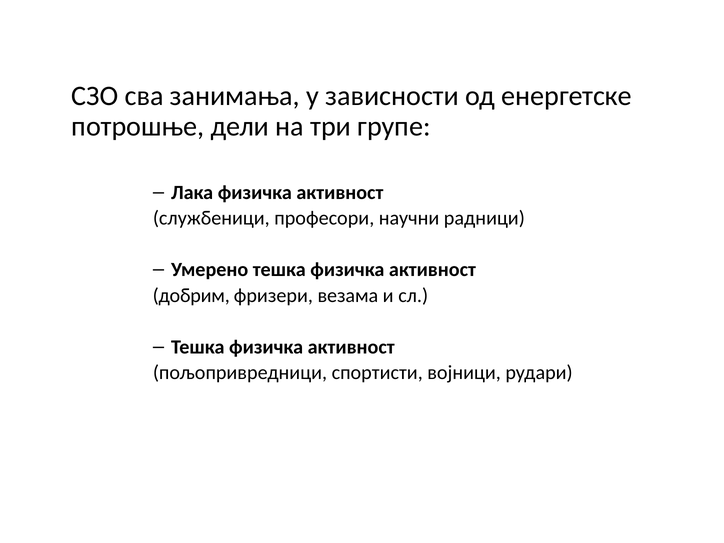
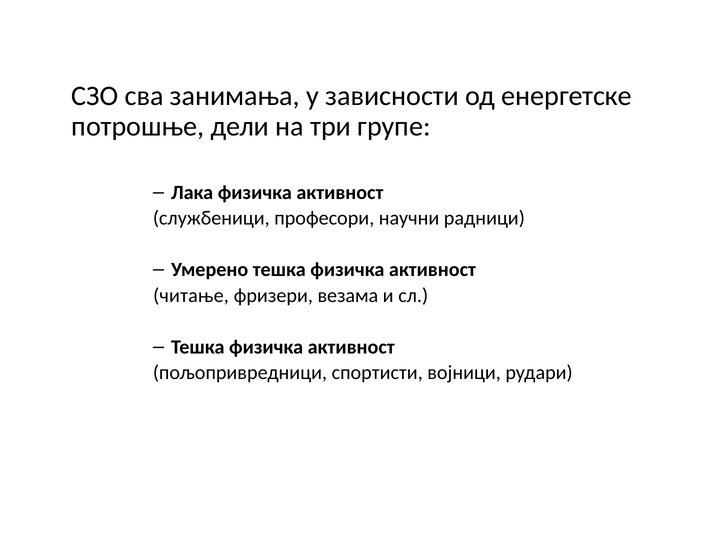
добрим: добрим -> читање (191, 295)
